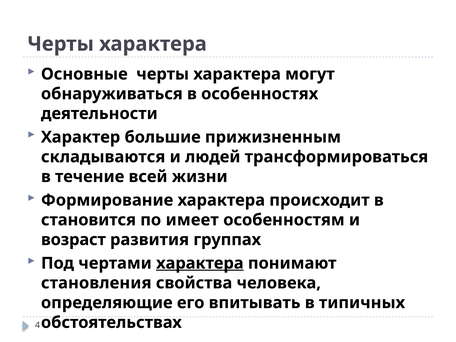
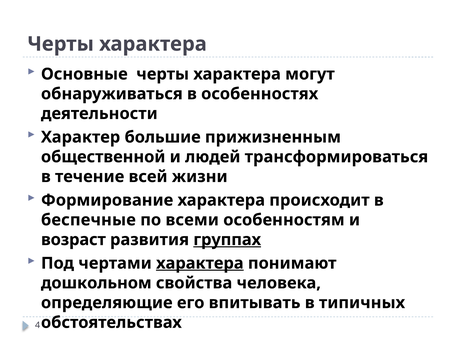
складываются: складываются -> общественной (103, 157)
становится: становится -> беспечные (88, 220)
имеет: имеет -> всеми (192, 220)
группах underline: none -> present (227, 240)
становления: становления -> дошкольном (96, 283)
